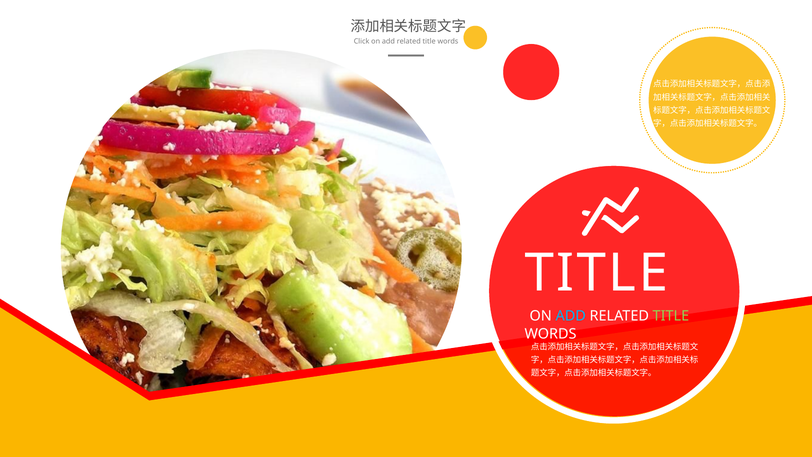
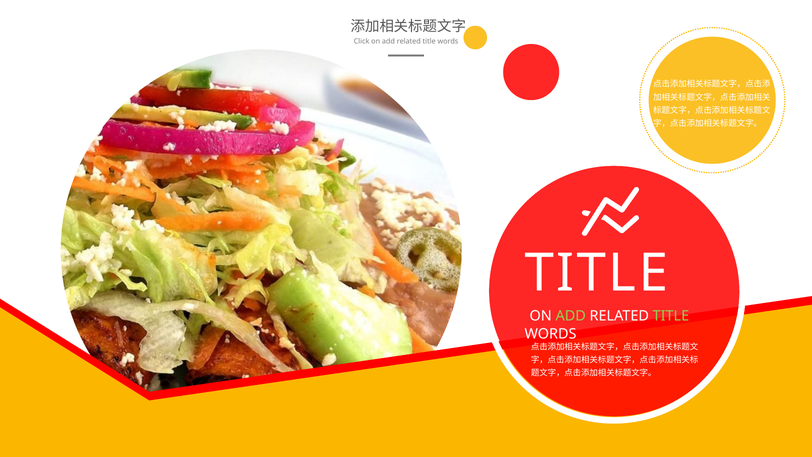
ADD colour: light blue -> light green (571, 316)
